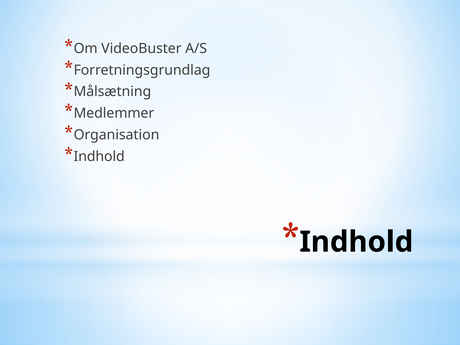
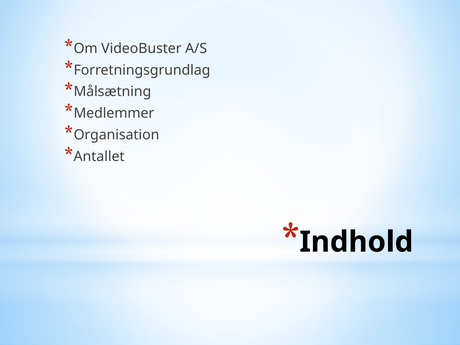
Indhold: Indhold -> Antallet (99, 156)
